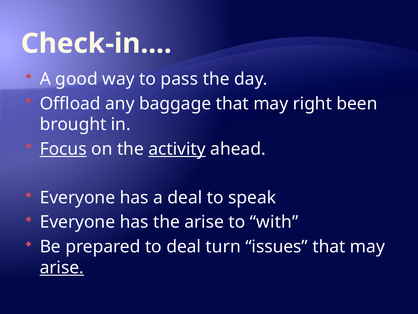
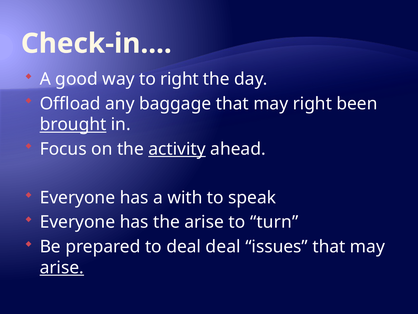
to pass: pass -> right (180, 79)
brought underline: none -> present (73, 124)
Focus underline: present -> none (63, 149)
a deal: deal -> with (185, 197)
with: with -> turn (274, 222)
deal turn: turn -> deal (223, 246)
